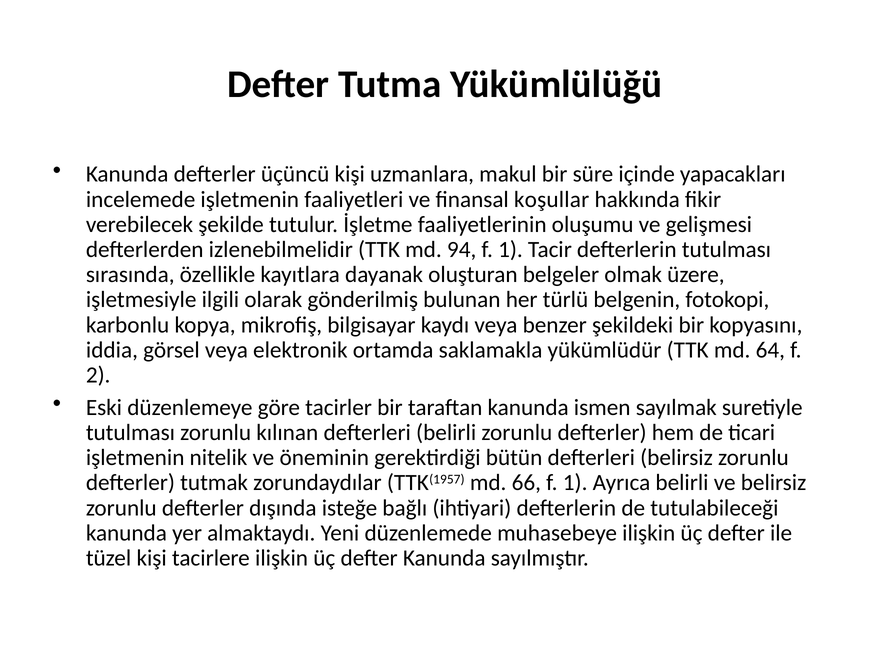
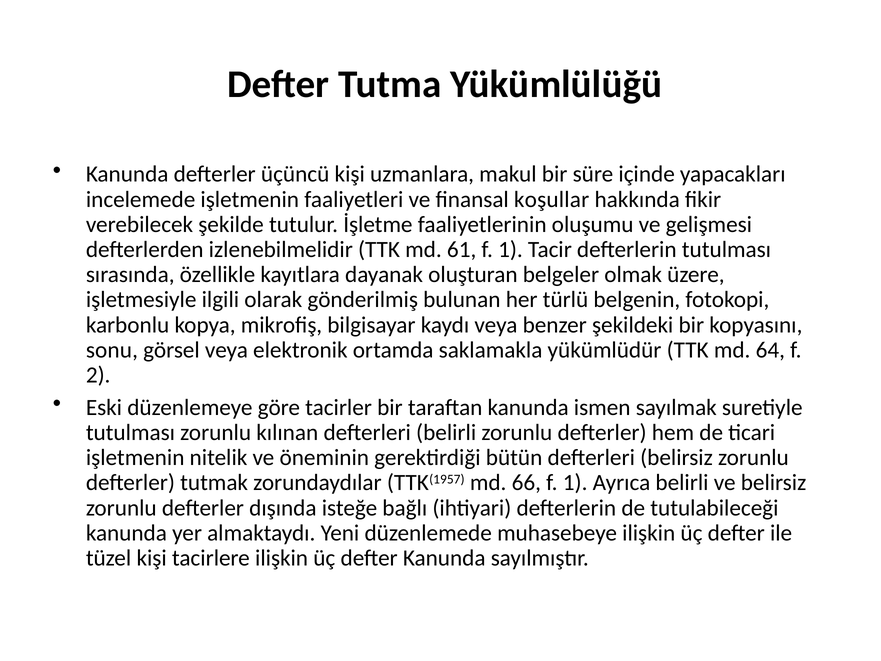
94: 94 -> 61 (462, 249)
iddia: iddia -> sonu (112, 350)
